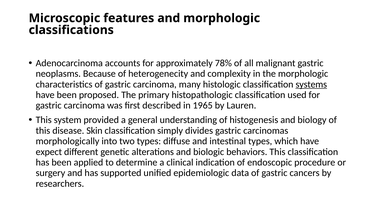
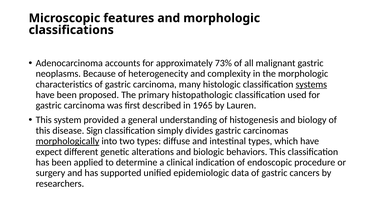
78%: 78% -> 73% (223, 63)
Skin: Skin -> Sign (94, 130)
morphologically underline: none -> present (68, 141)
